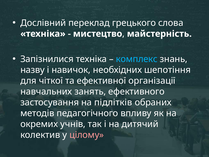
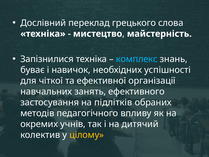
назву: назву -> буває (33, 70)
шепотіння: шепотіння -> успішності (168, 70)
цілому colour: pink -> yellow (87, 135)
